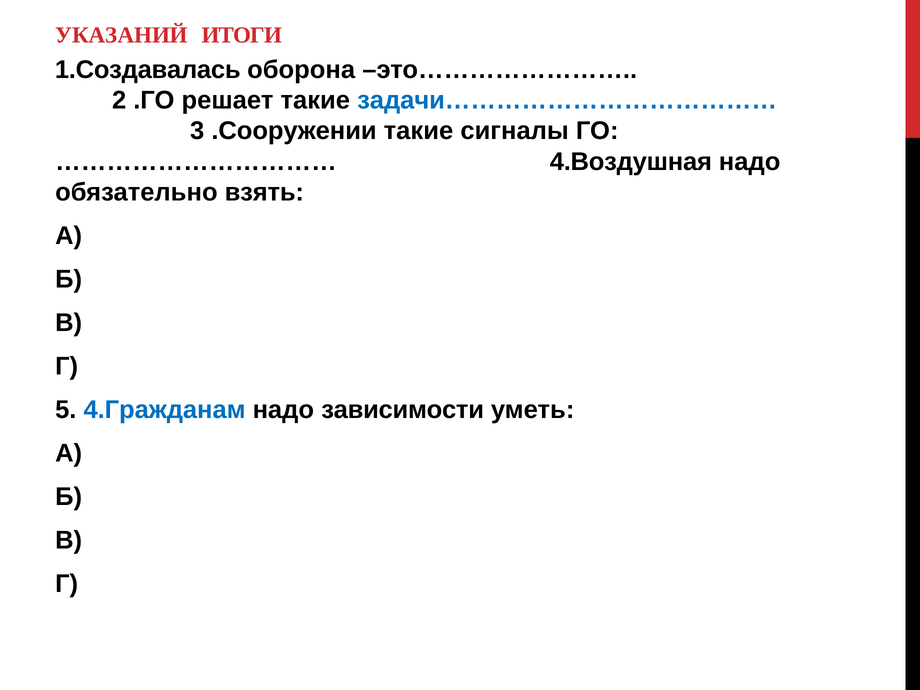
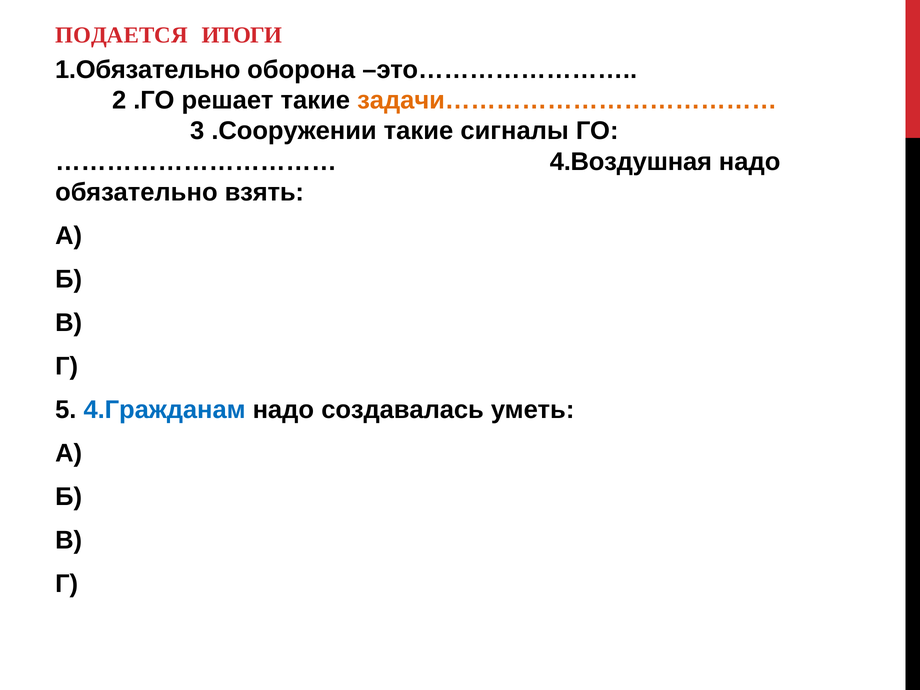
УКАЗАНИЙ: УКАЗАНИЙ -> ПОДАЕТСЯ (121, 35)
1.Создавалась: 1.Создавалась -> 1.Обязательно (148, 70)
задачи………………………………… colour: blue -> orange (567, 100)
зависимости: зависимости -> создавалась (403, 410)
